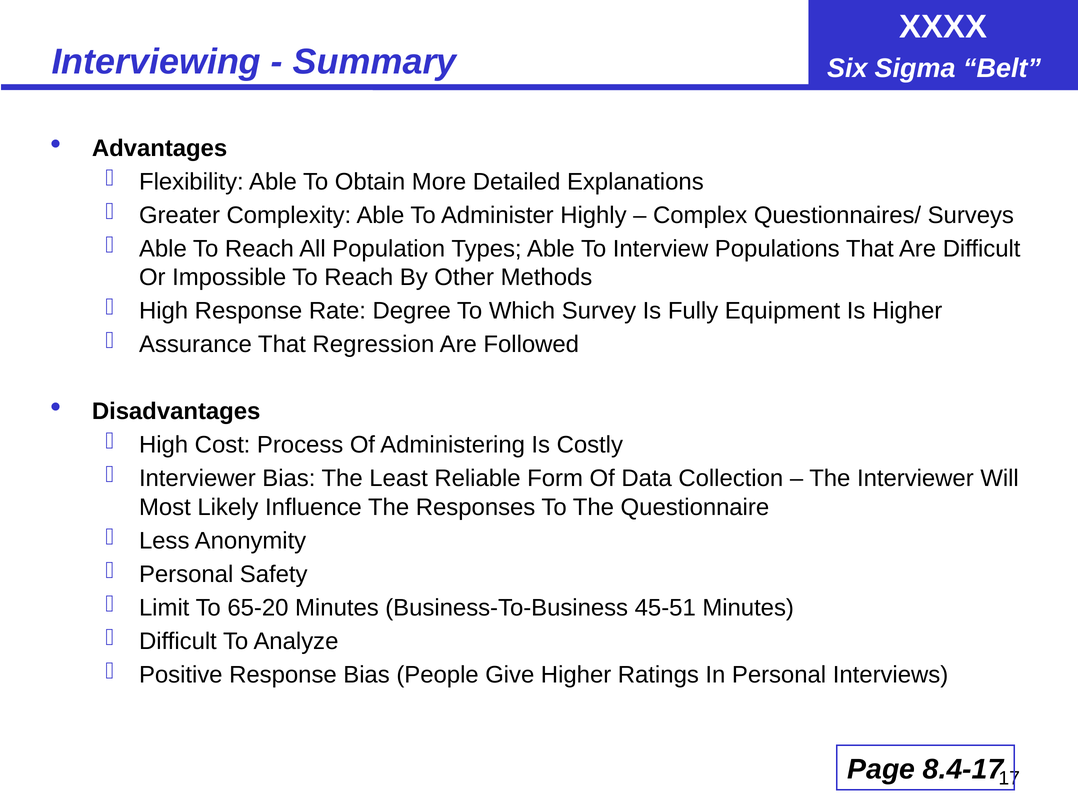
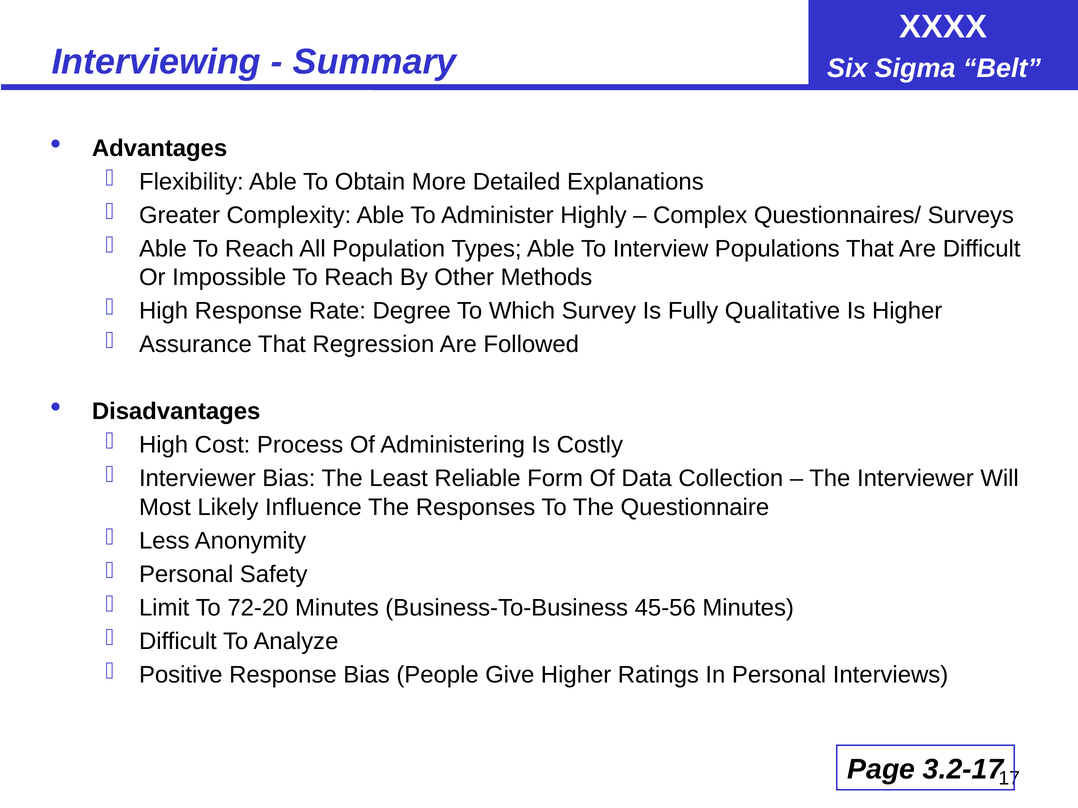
Equipment: Equipment -> Qualitative (782, 311)
65-20: 65-20 -> 72-20 (258, 608)
45-51: 45-51 -> 45-56 (665, 608)
8.4-17: 8.4-17 -> 3.2-17 (963, 770)
